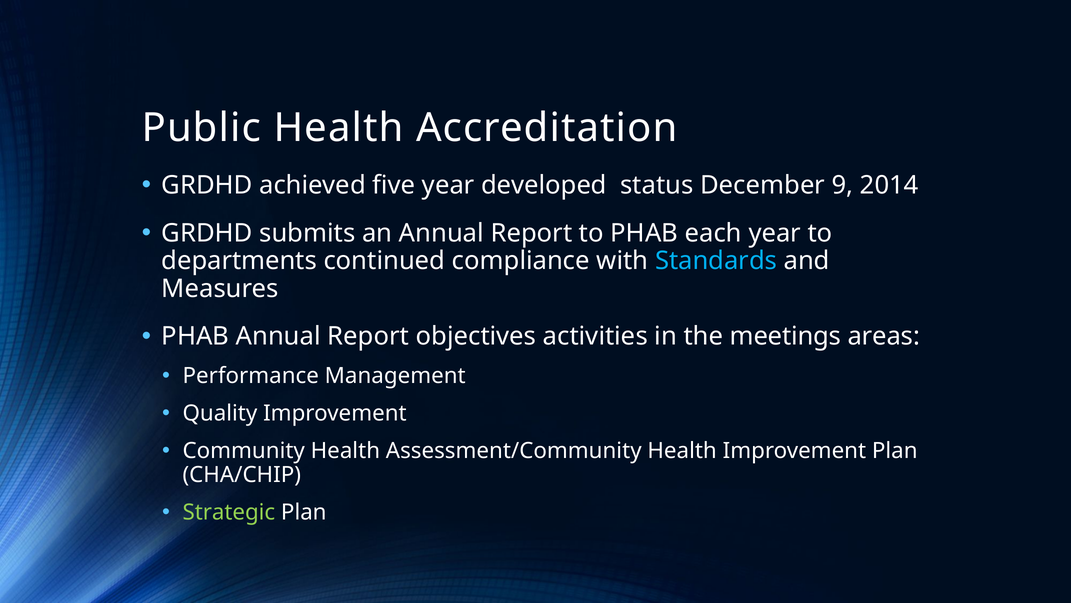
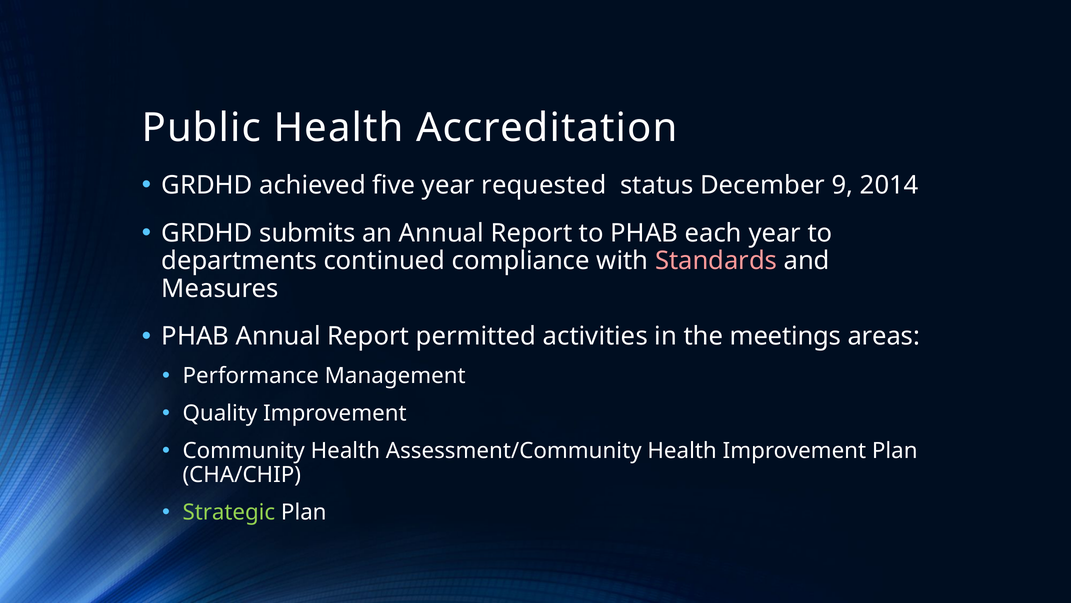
developed: developed -> requested (544, 185)
Standards colour: light blue -> pink (716, 261)
objectives: objectives -> permitted (476, 336)
